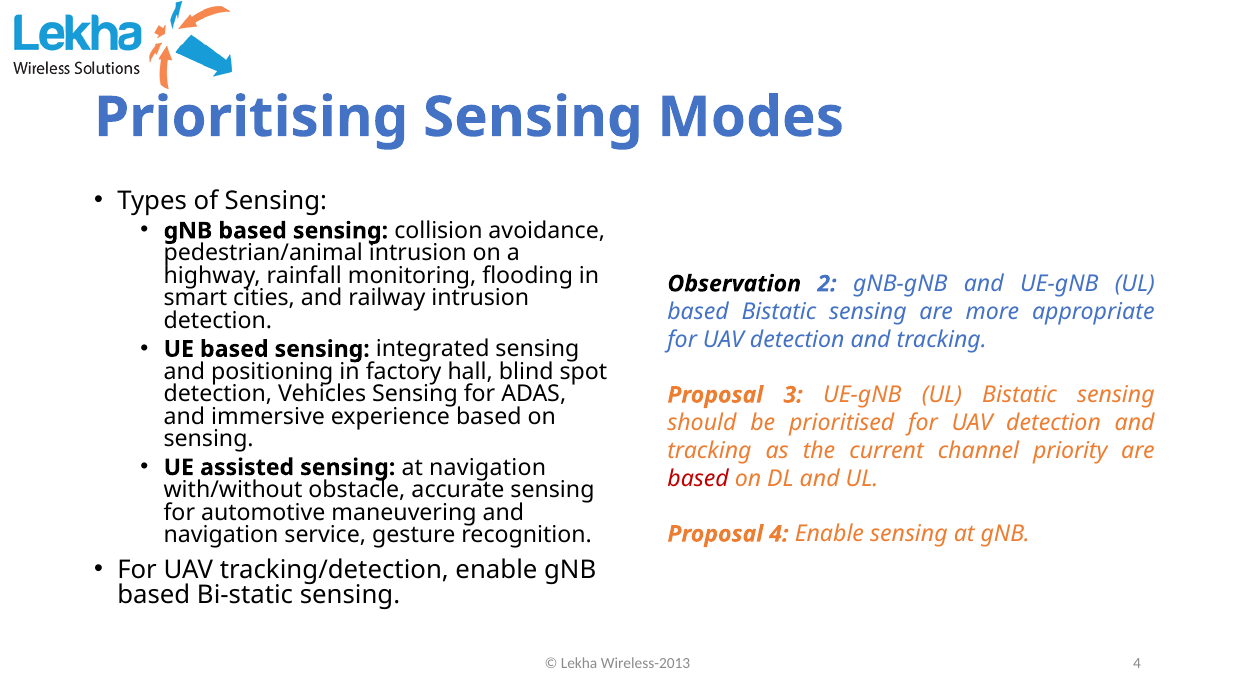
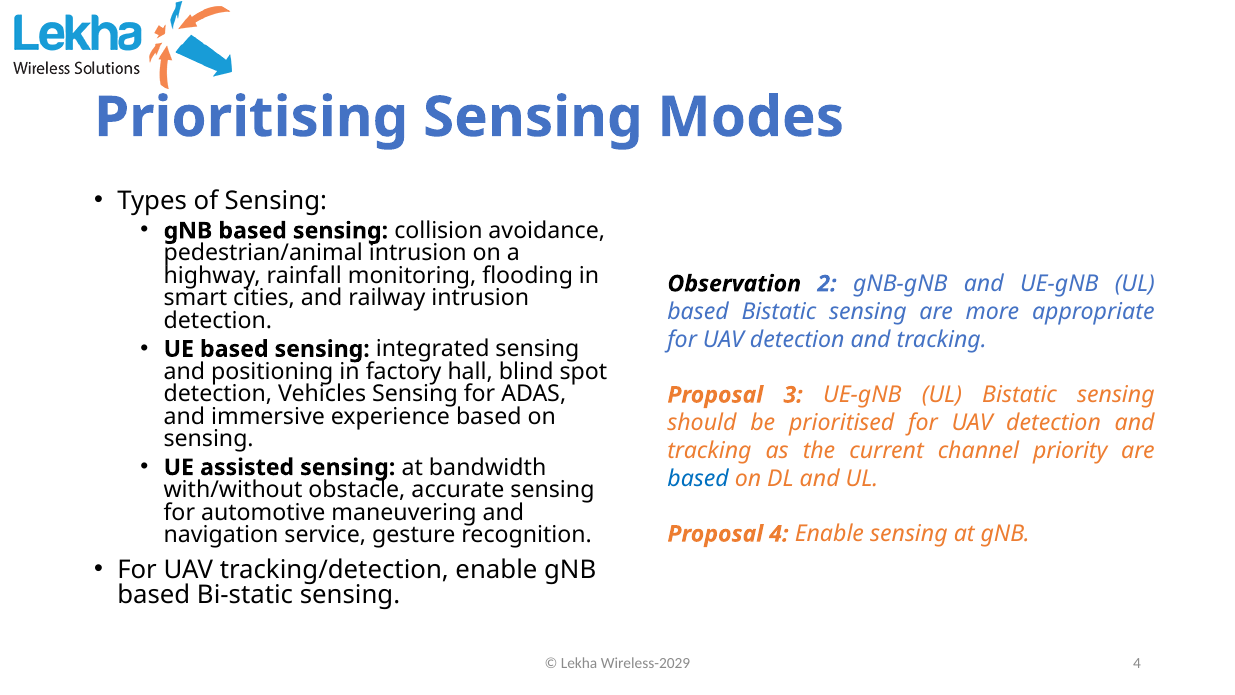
at navigation: navigation -> bandwidth (488, 467)
based colour: red -> blue (698, 478)
Wireless-2013: Wireless-2013 -> Wireless-2029 (646, 663)
